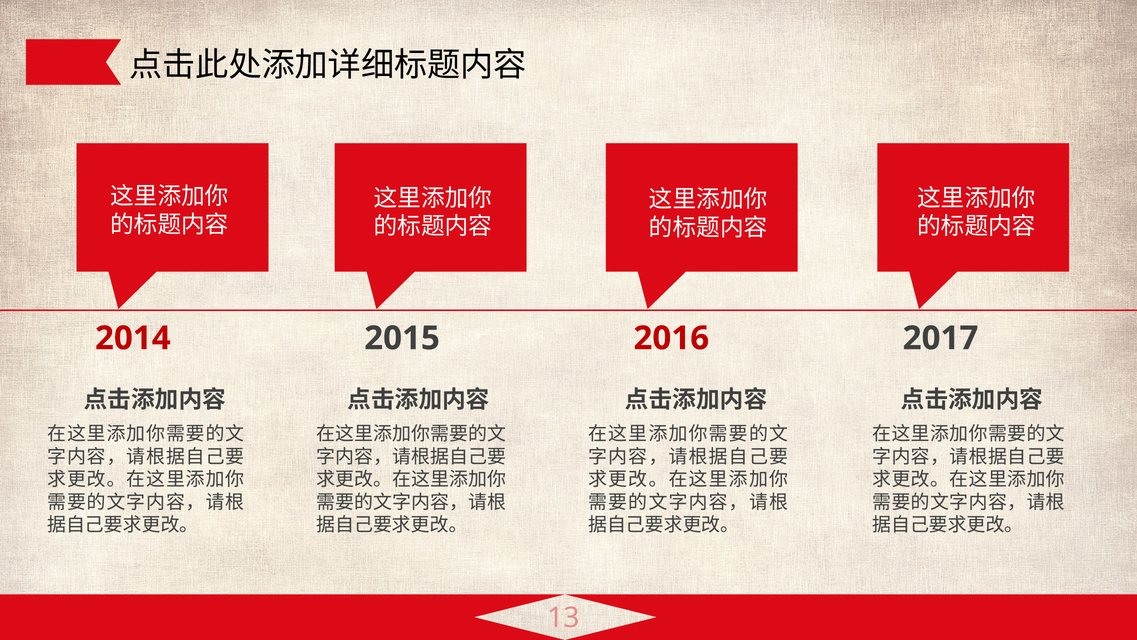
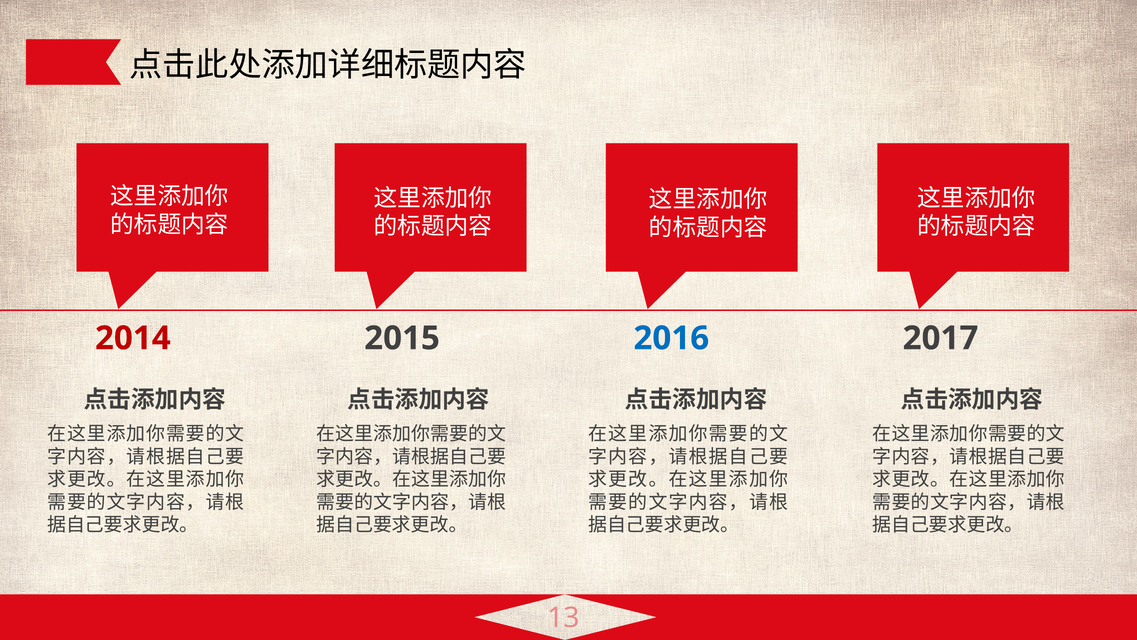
2016 colour: red -> blue (671, 338)
